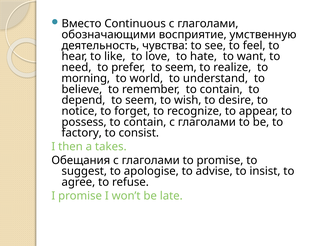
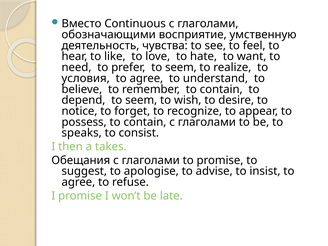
morning: morning -> условия (86, 78)
world: world -> agree (146, 78)
factory: factory -> speaks (82, 133)
